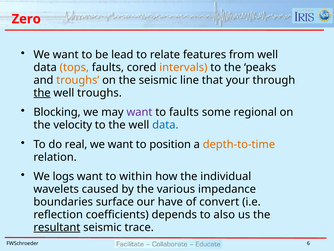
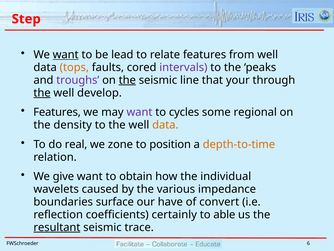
Zero: Zero -> Step (26, 19)
want underline: none -> present (66, 55)
intervals colour: orange -> purple (183, 67)
troughs colour: orange -> purple (78, 80)
the underline: none -> present (127, 80)
well troughs: troughs -> develop (99, 93)
Blocking: Blocking -> Features (57, 112)
to faults: faults -> cycles (184, 112)
velocity: velocity -> density (73, 125)
data colour: blue -> orange (165, 125)
want: want -> zone (120, 144)
logs: logs -> give (63, 176)
within: within -> obtain (136, 176)
depends: depends -> certainly (174, 214)
also: also -> able (224, 214)
